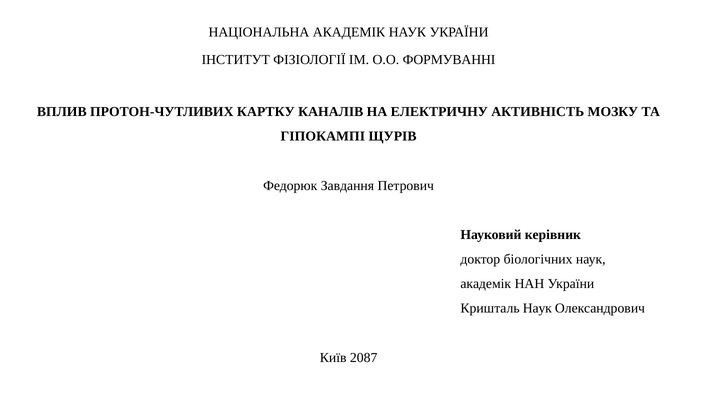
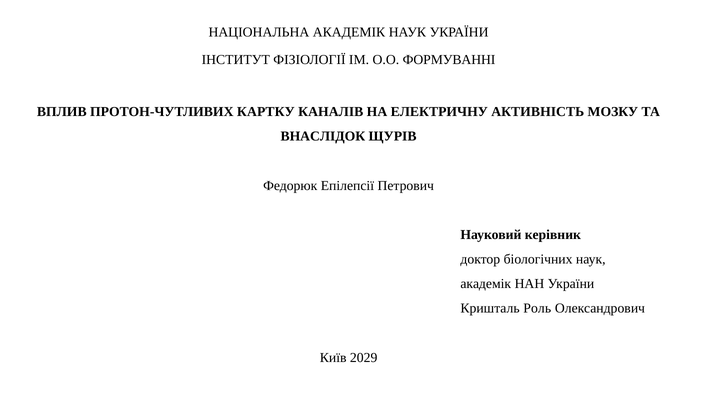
ГІПОКАМПІ: ГІПОКАМПІ -> ВНАСЛІДОК (323, 137)
Завдання: Завдання -> Епілепсії (347, 186)
Кришталь Наук: Наук -> Роль (537, 309)
2087: 2087 -> 2029 (364, 358)
